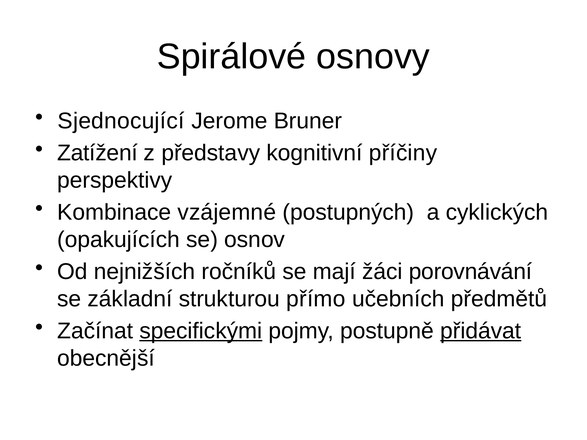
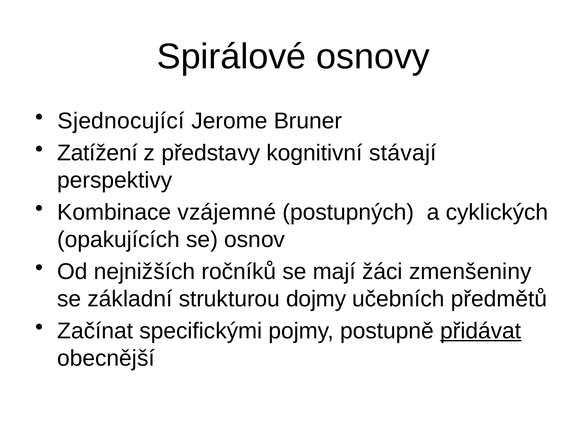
příčiny: příčiny -> stávají (403, 153)
porovnávání: porovnávání -> zmenšeniny (470, 272)
přímo: přímo -> dojmy (316, 299)
specifickými underline: present -> none (201, 331)
